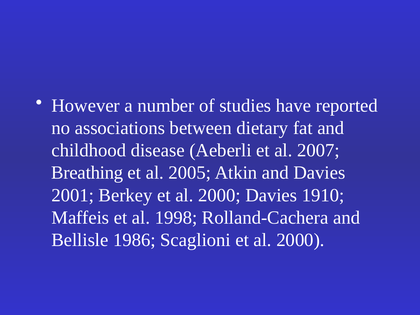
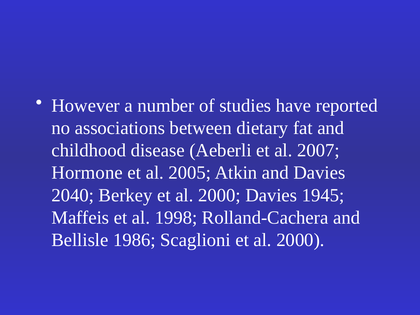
Breathing: Breathing -> Hormone (87, 173)
2001: 2001 -> 2040 (73, 195)
1910: 1910 -> 1945 (323, 195)
